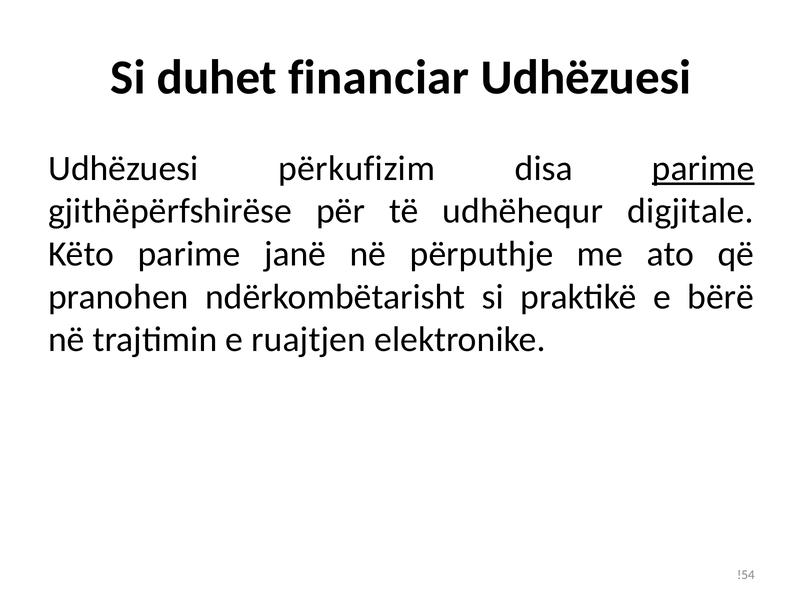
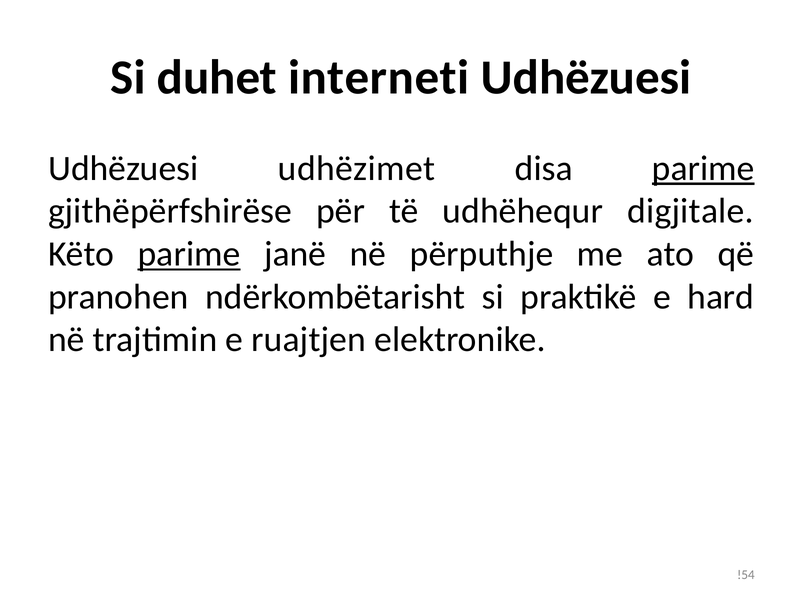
financiar: financiar -> interneti (379, 78)
përkufizim: përkufizim -> udhëzimet (357, 168)
parime underline: none -> present (189, 254)
bërë: bërë -> hard (721, 297)
